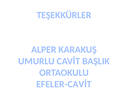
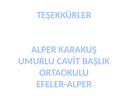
EFELER-CAVİT: EFELER-CAVİT -> EFELER-ALPER (64, 84)
